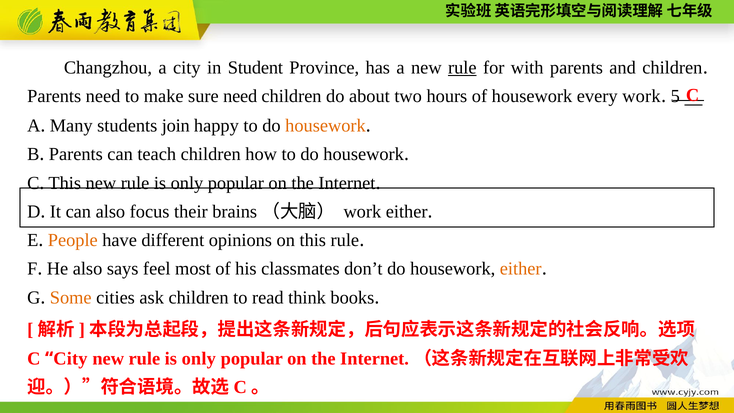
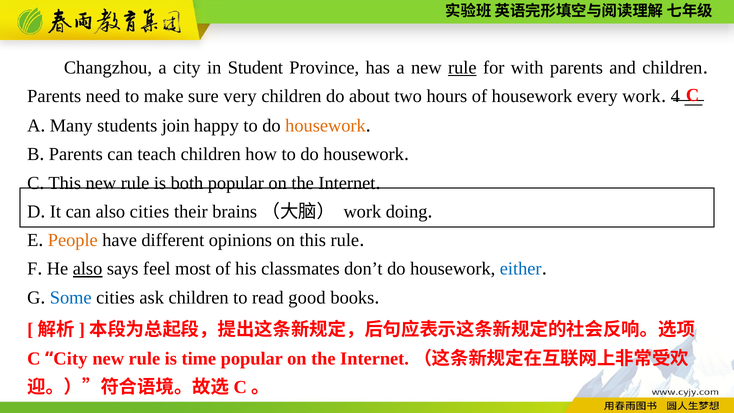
sure need: need -> very (240, 96)
5: 5 -> 4 (675, 96)
only: only -> both (187, 183)
also focus: focus -> cities (150, 212)
work either: either -> doing (407, 212)
also underline: none -> present (88, 269)
either colour: orange -> blue (521, 269)
Some colour: orange -> blue (71, 297)
think: think -> good (307, 297)
only: only -> time (199, 358)
